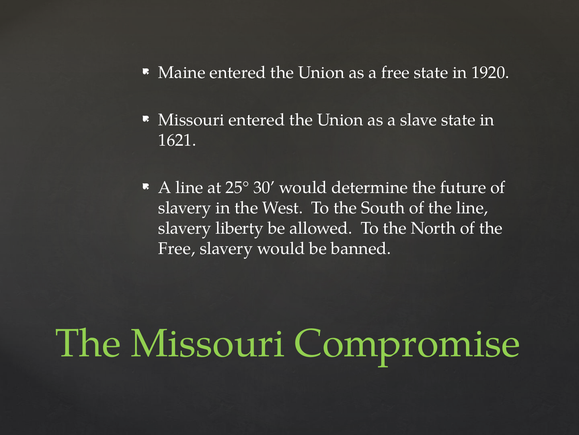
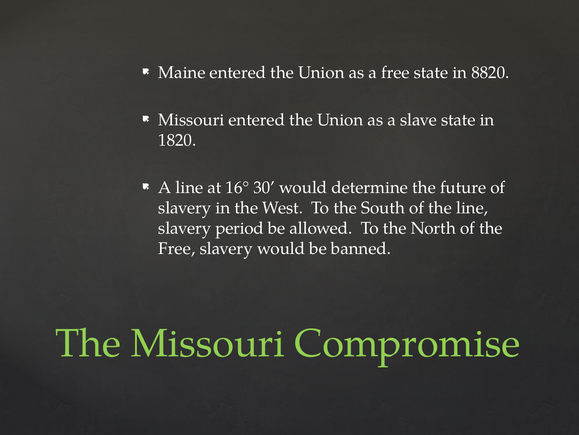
1920: 1920 -> 8820 (490, 73)
1621: 1621 -> 1820 (177, 140)
25°: 25° -> 16° (237, 187)
liberty: liberty -> period (240, 228)
